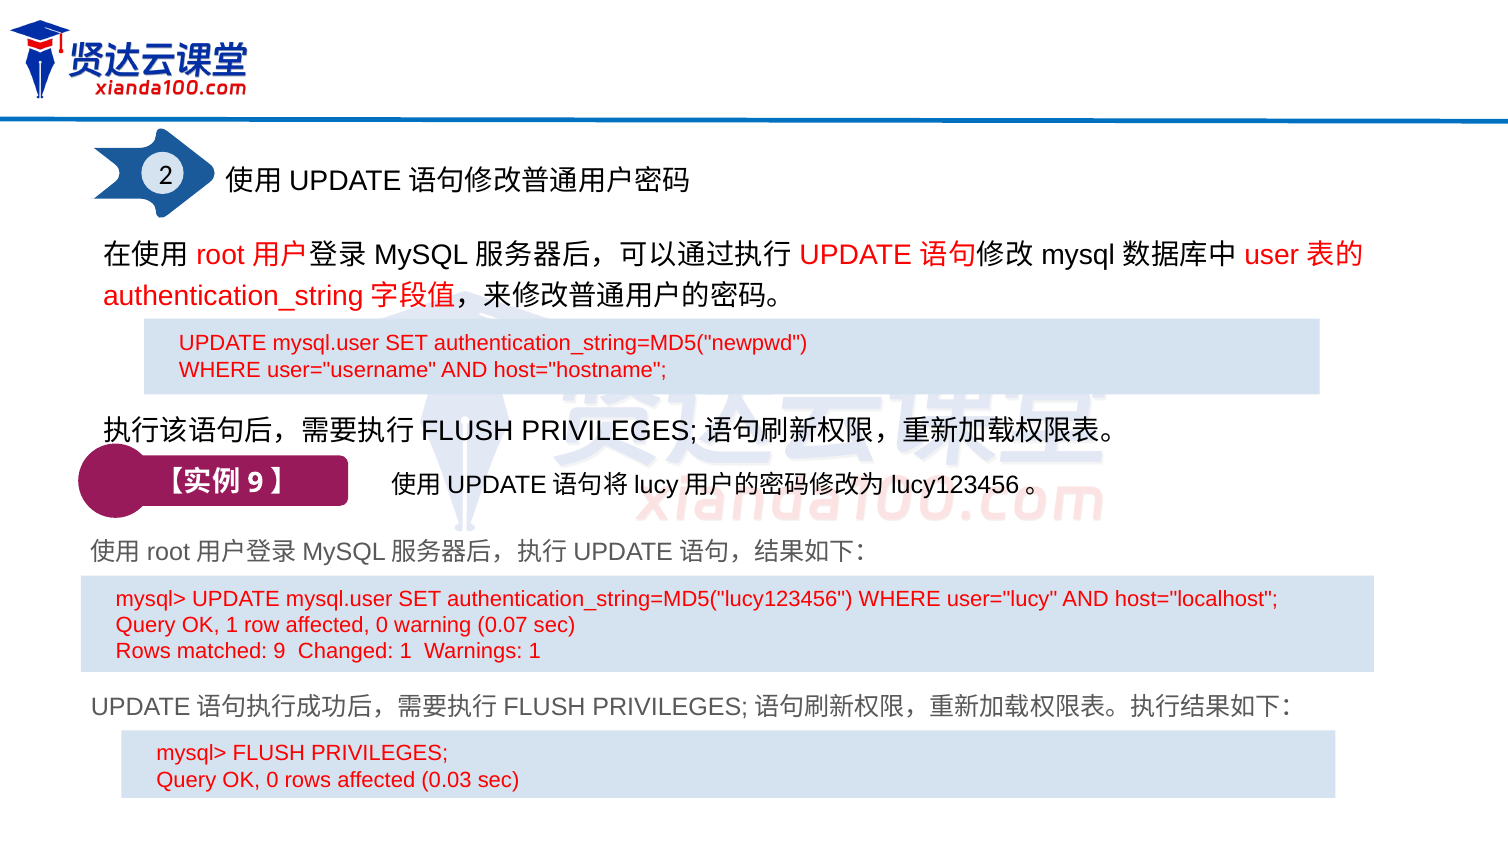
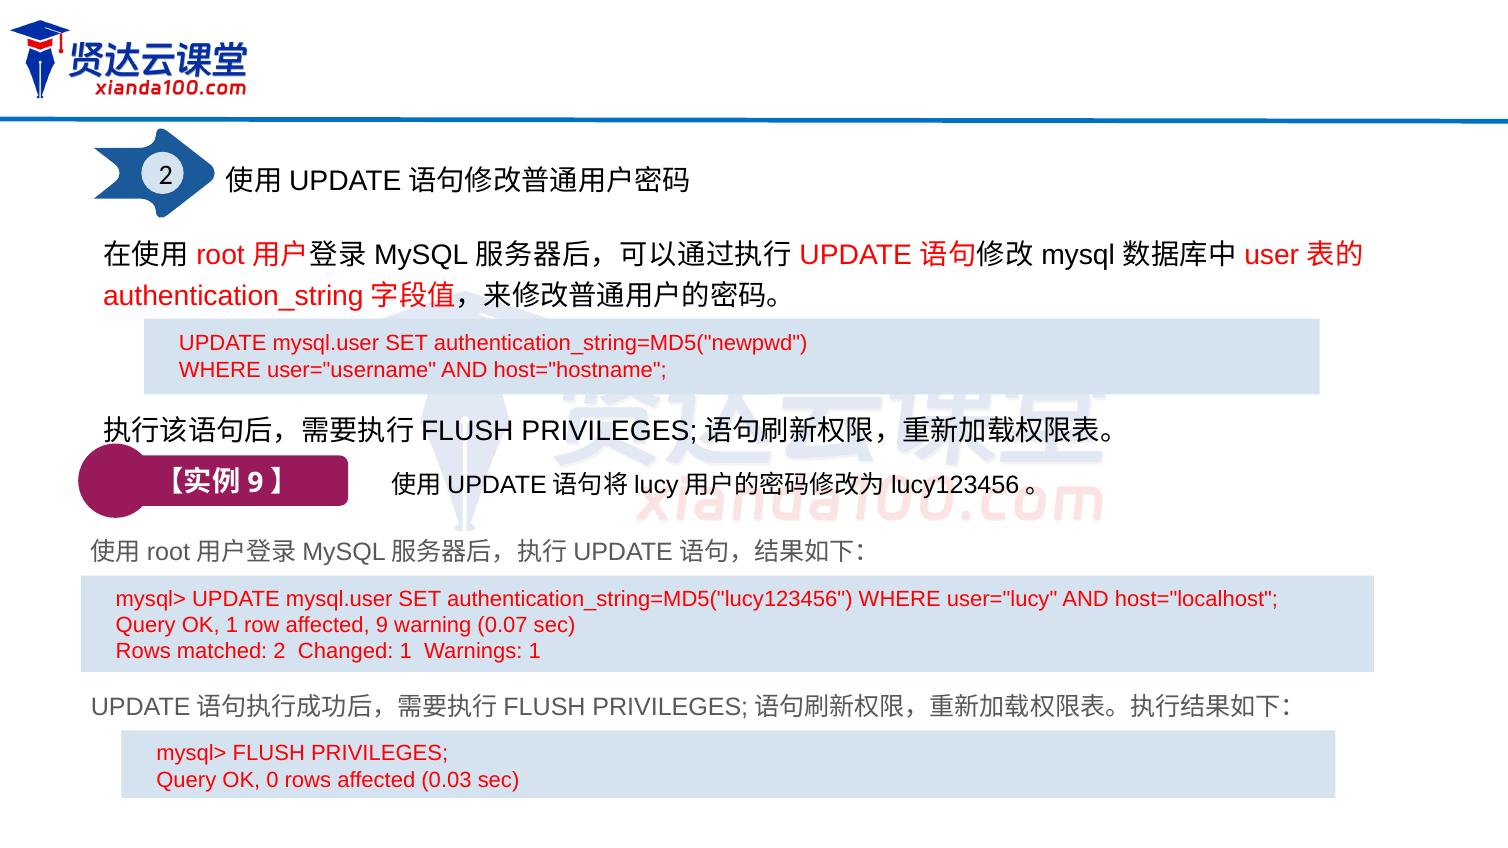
affected 0: 0 -> 9 (382, 625)
matched 9: 9 -> 2 (280, 652)
